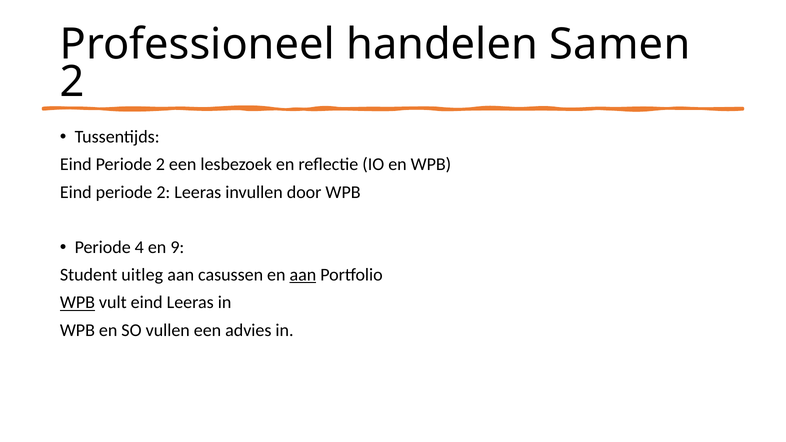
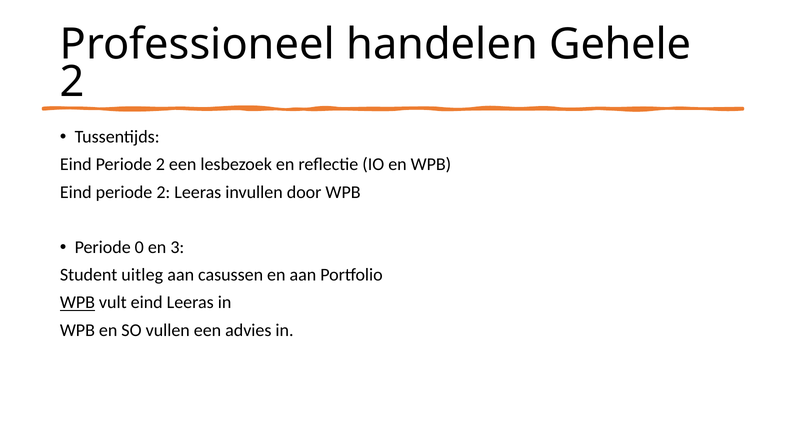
Samen: Samen -> Gehele (620, 44)
4: 4 -> 0 (139, 247)
9: 9 -> 3 (177, 247)
aan underline: present -> none (303, 275)
